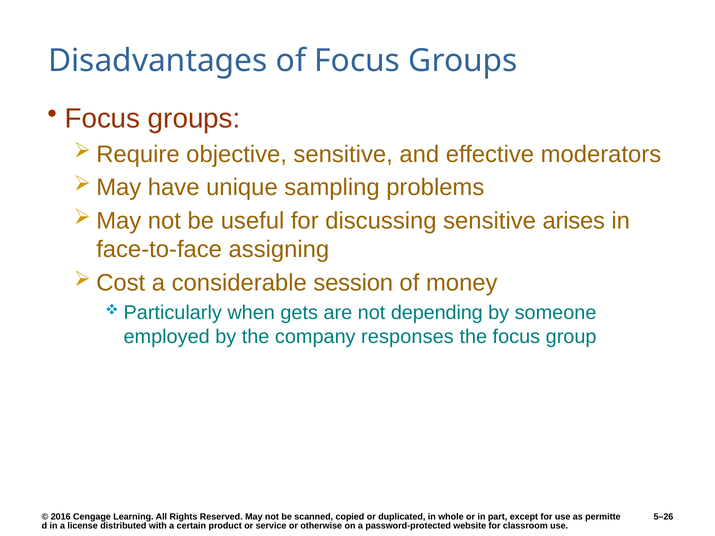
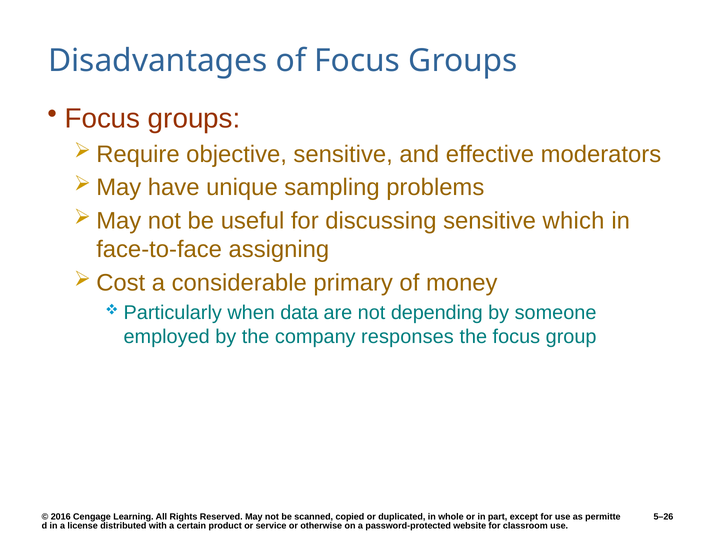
arises: arises -> which (574, 221)
session: session -> primary (353, 283)
gets: gets -> data (299, 313)
